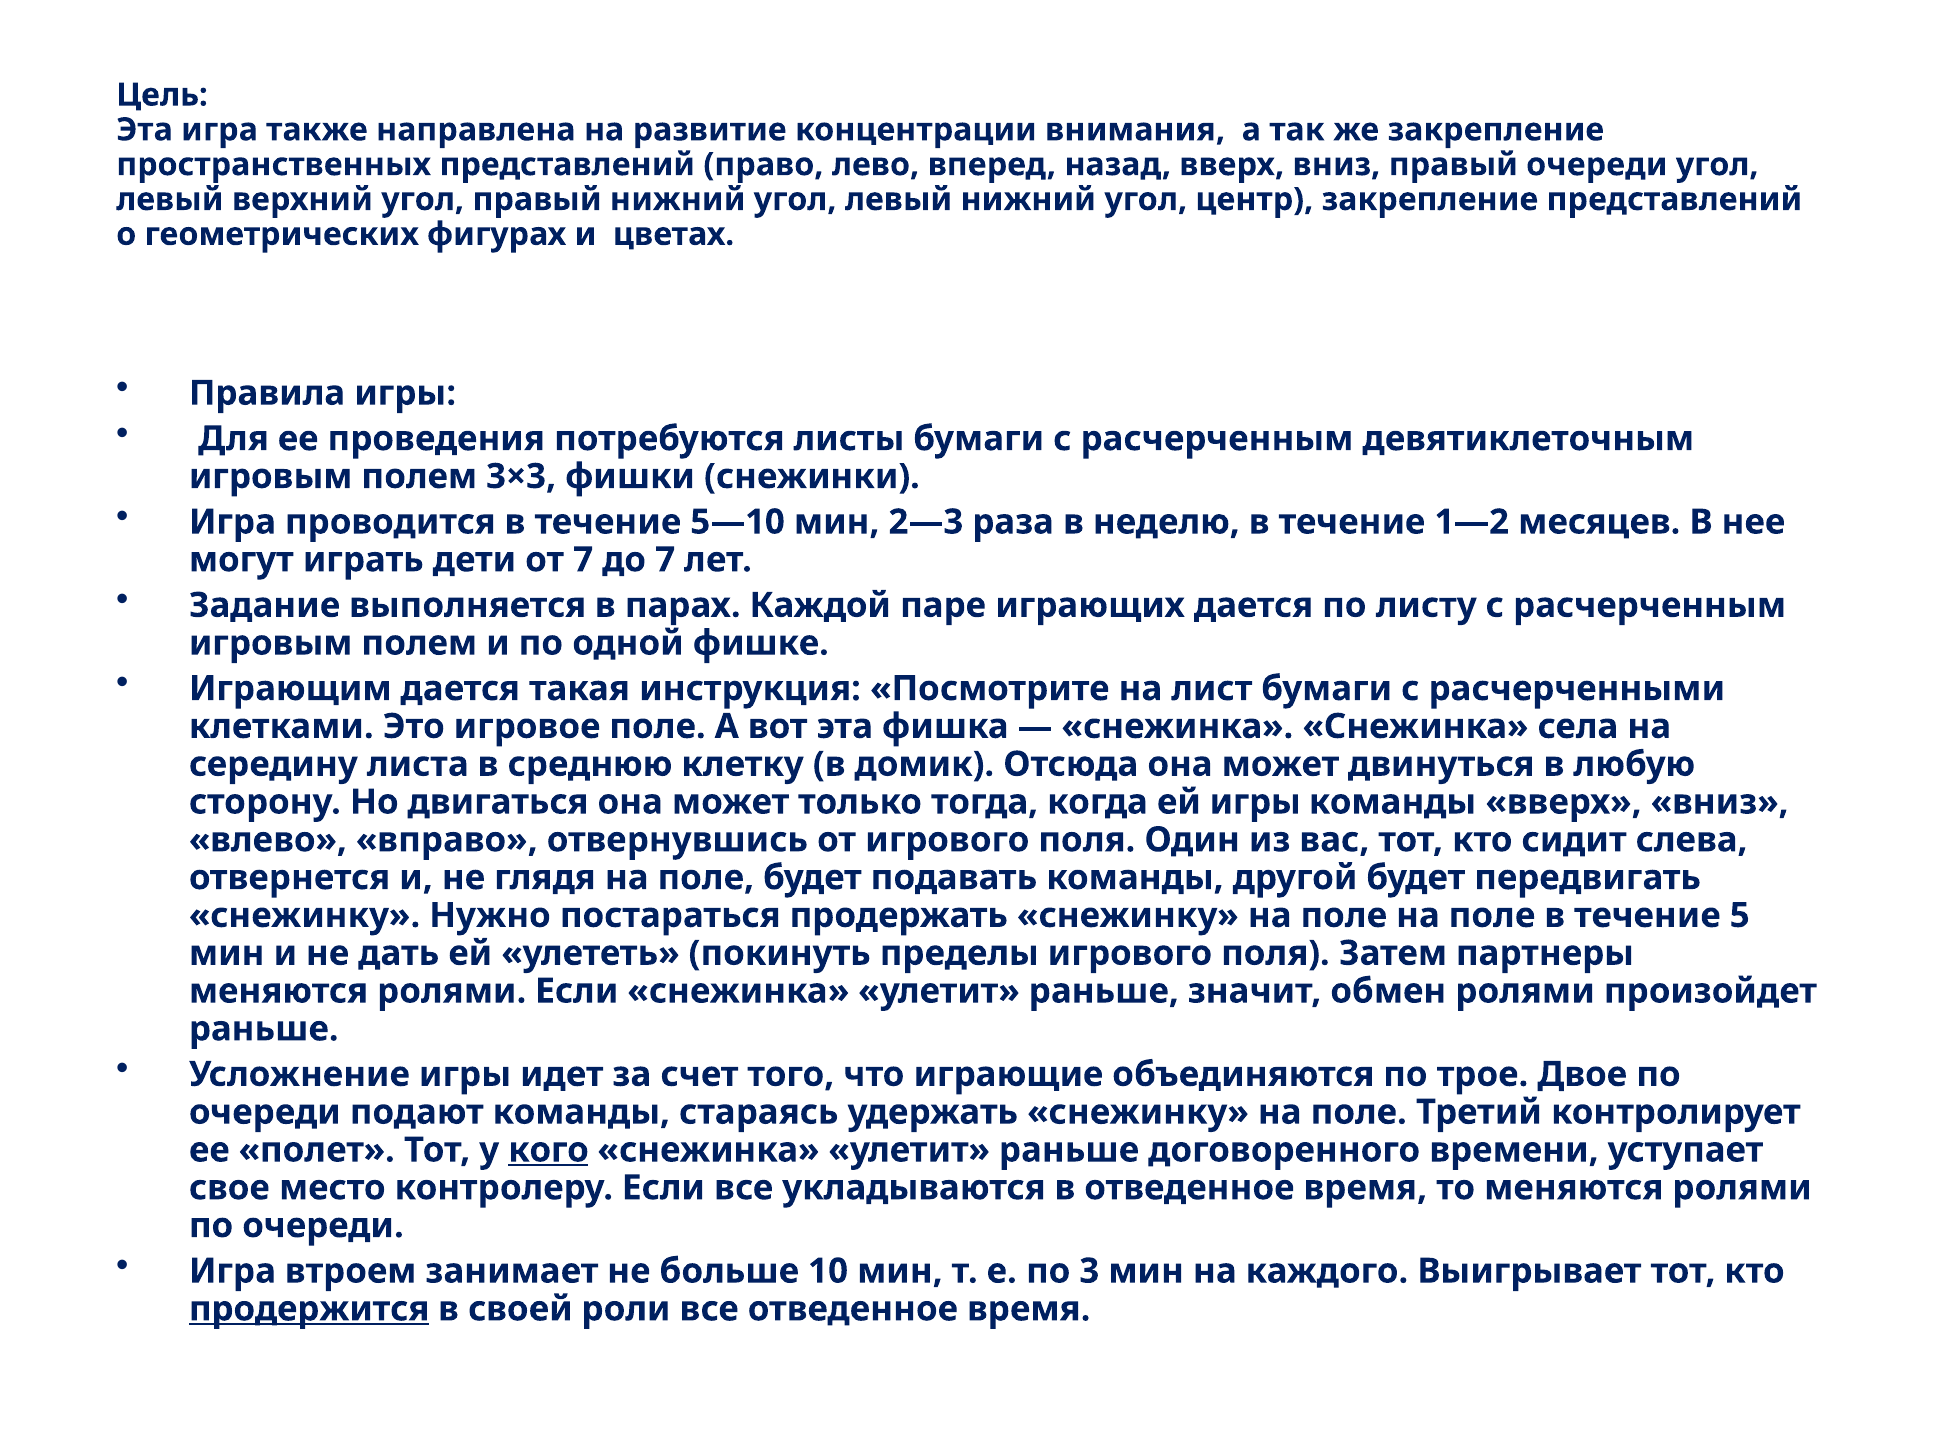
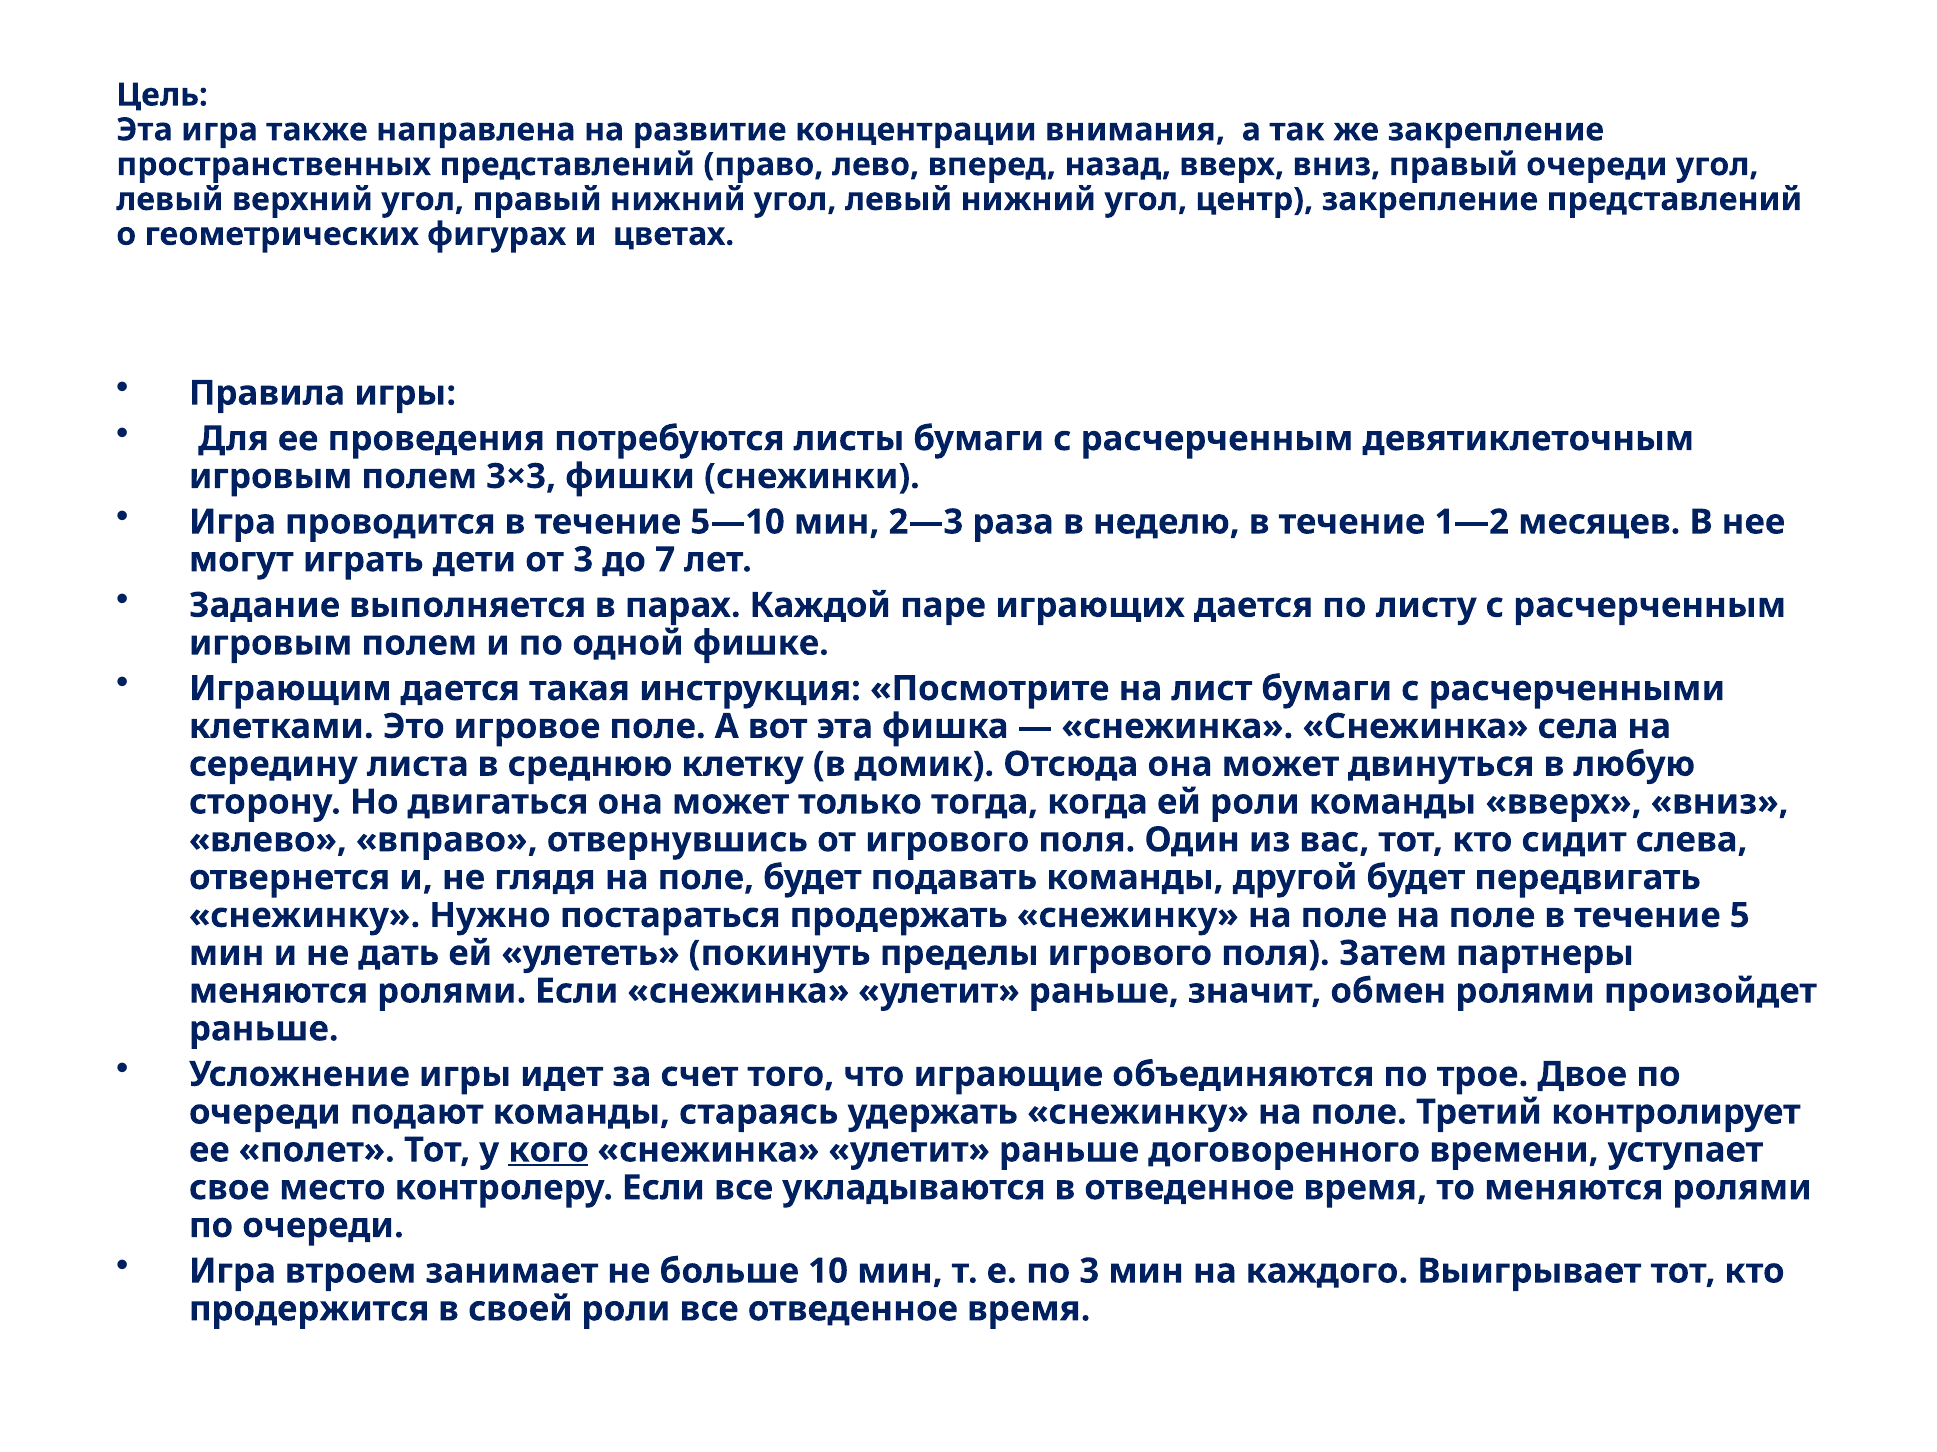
от 7: 7 -> 3 (583, 560)
ей игры: игры -> роли (1255, 802)
продержится underline: present -> none (309, 1310)
